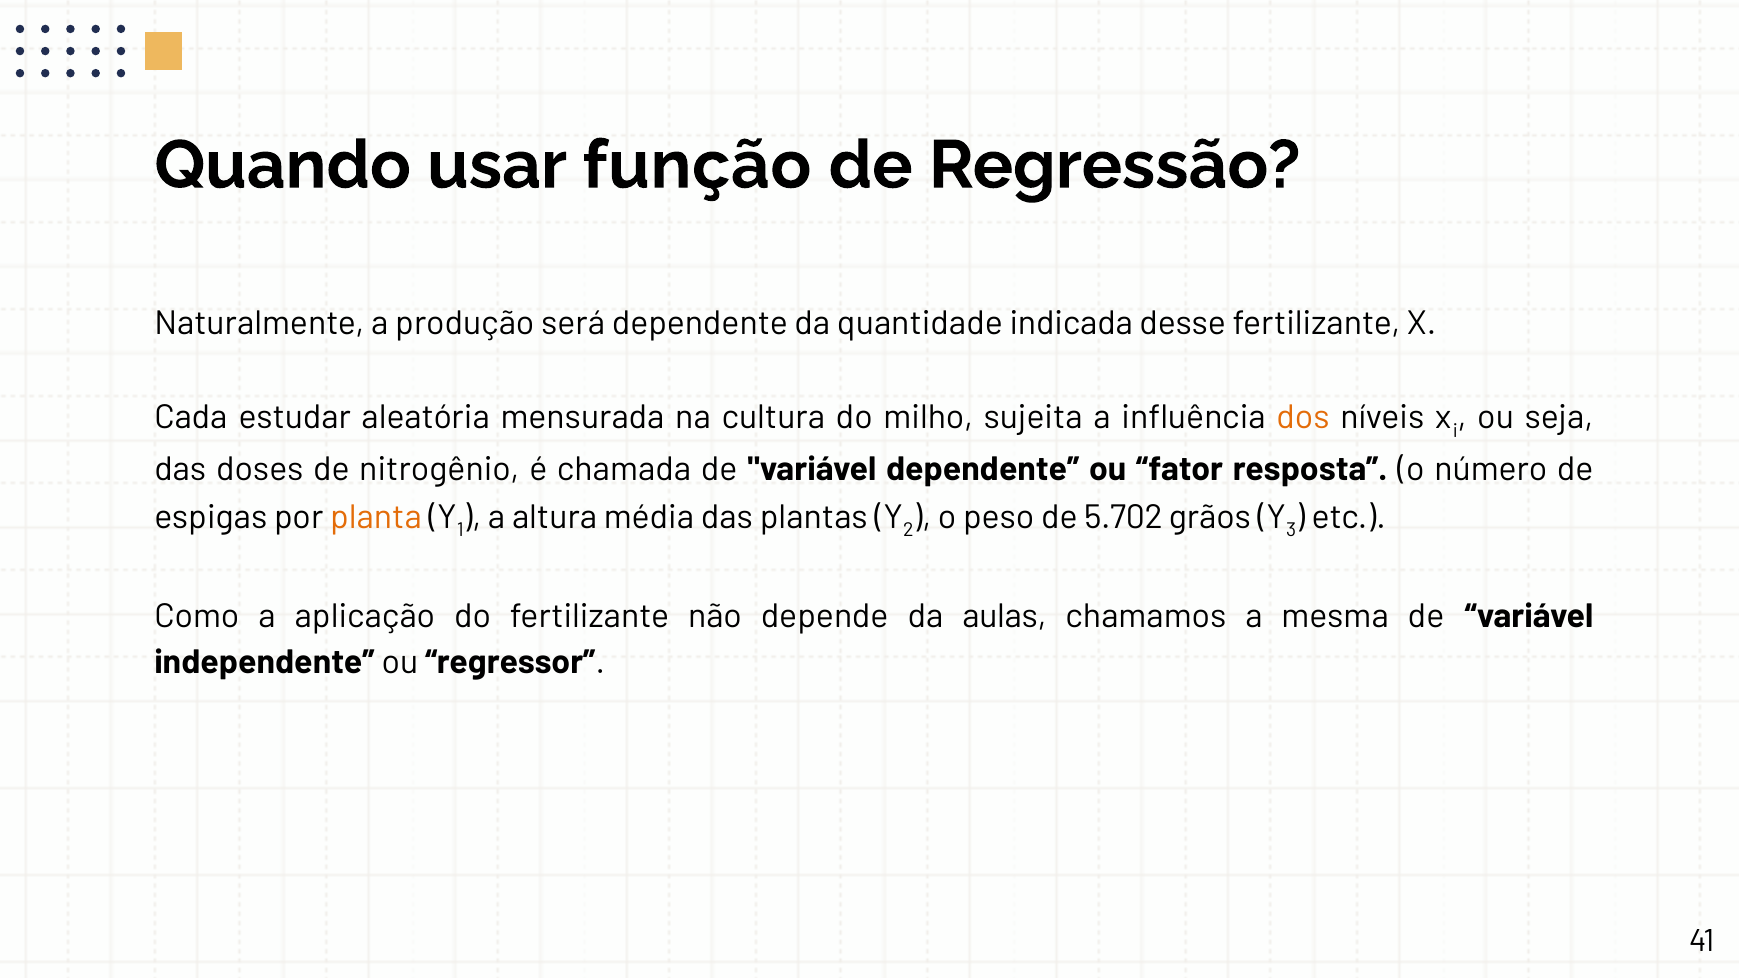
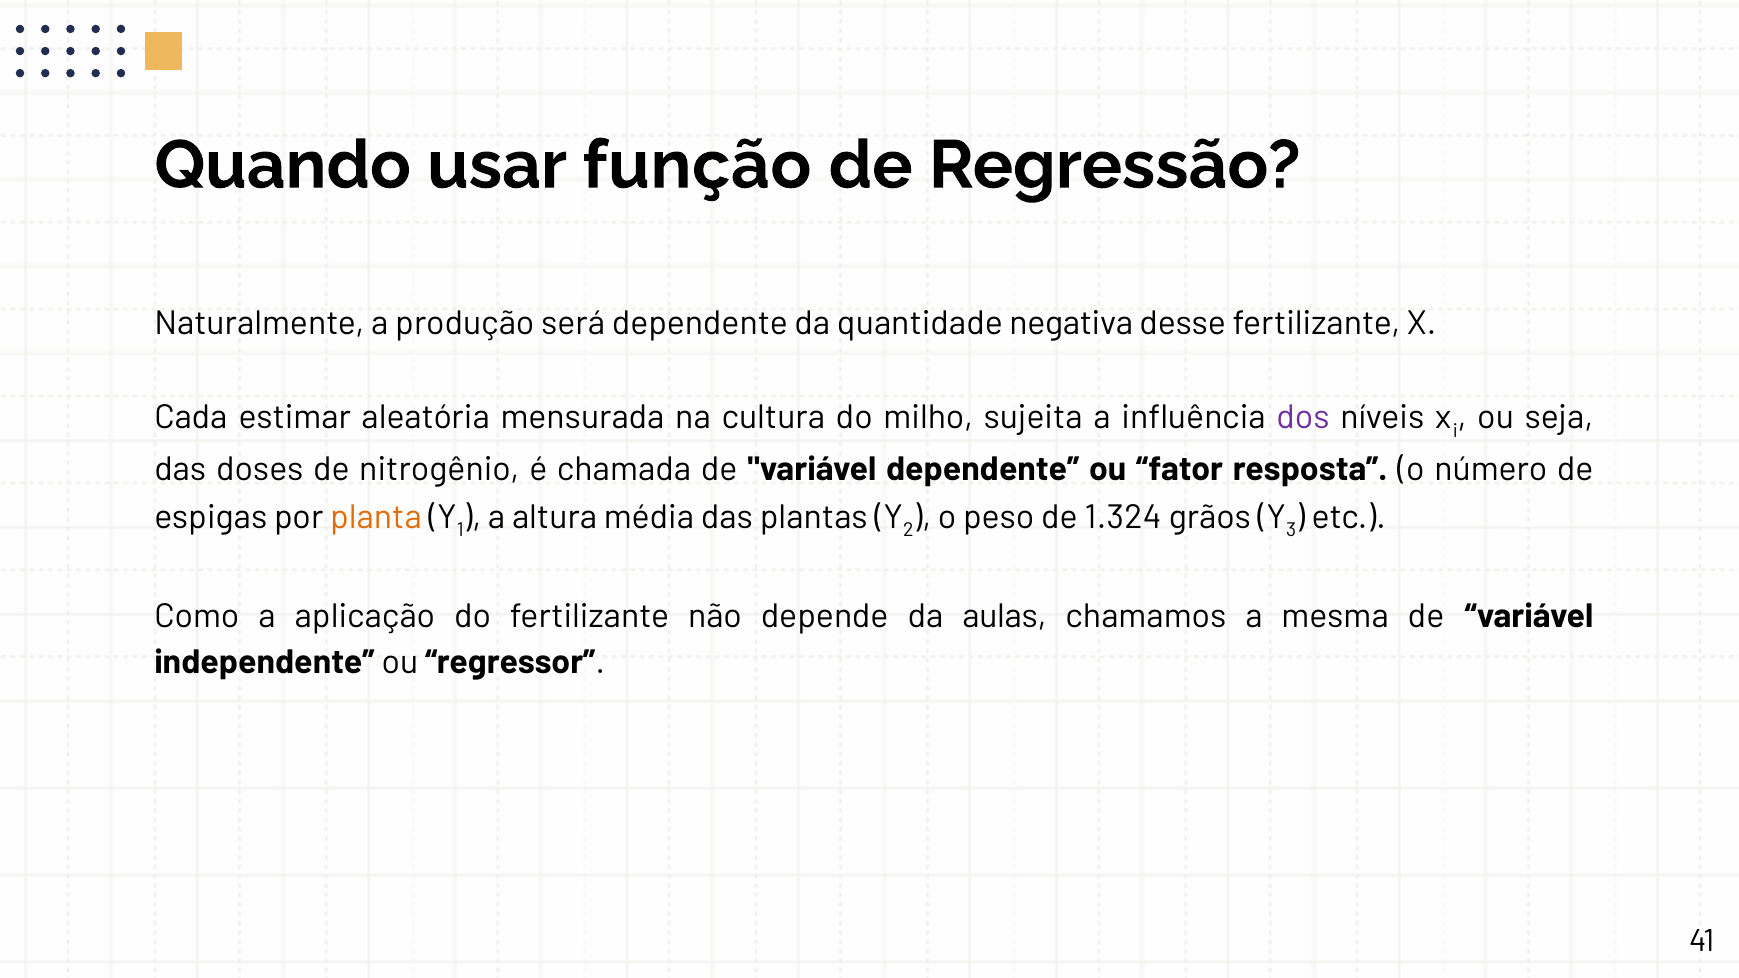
indicada: indicada -> negativa (1071, 323)
estudar: estudar -> estimar (295, 418)
dos colour: orange -> purple (1303, 418)
5.702: 5.702 -> 1.324 (1123, 517)
